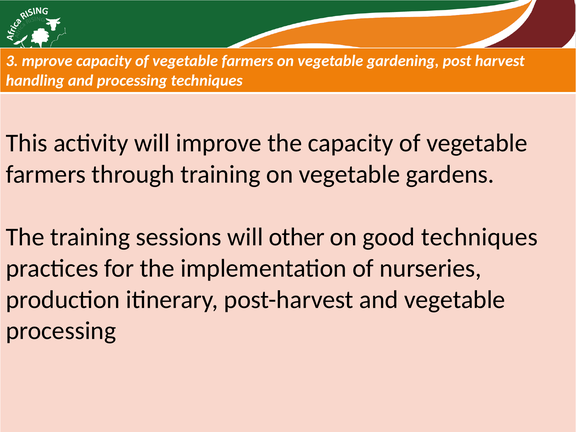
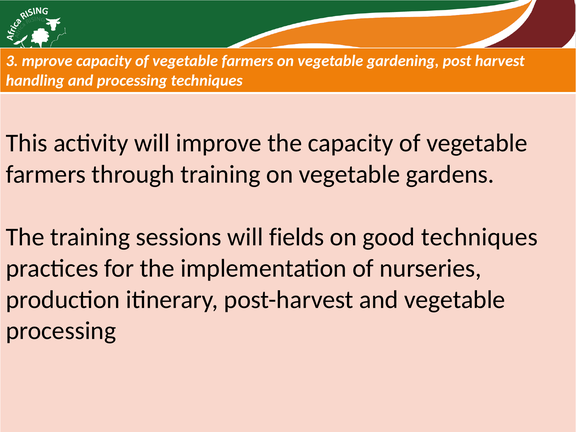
other: other -> fields (297, 237)
